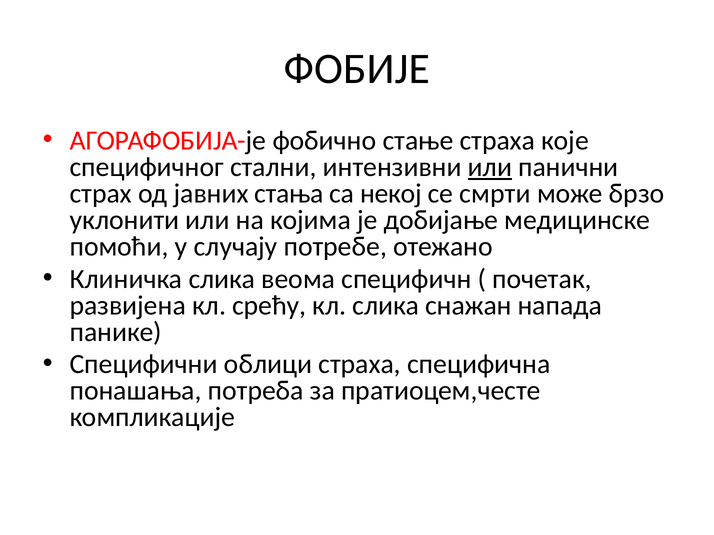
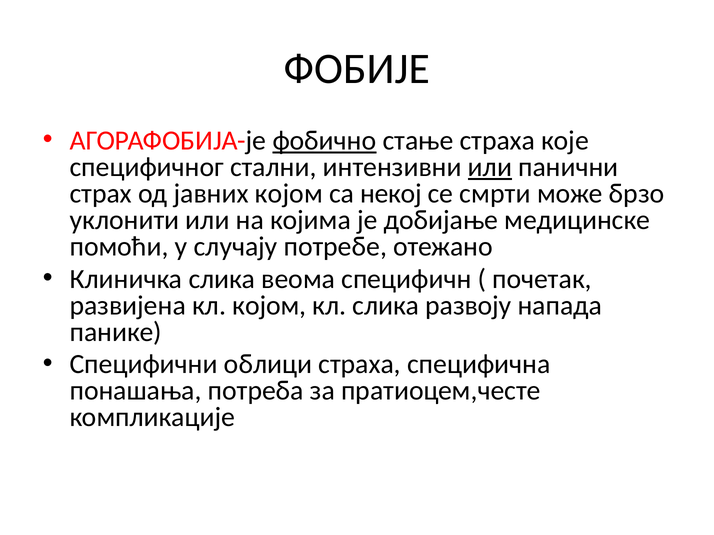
фобично underline: none -> present (324, 141)
јавних стања: стања -> којом (289, 194)
кл срећу: срећу -> којом (269, 306)
снажан: снажан -> развоју (468, 306)
